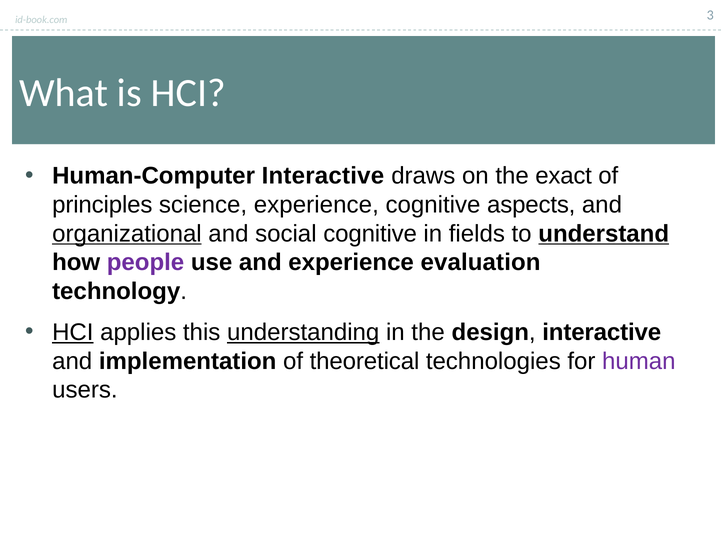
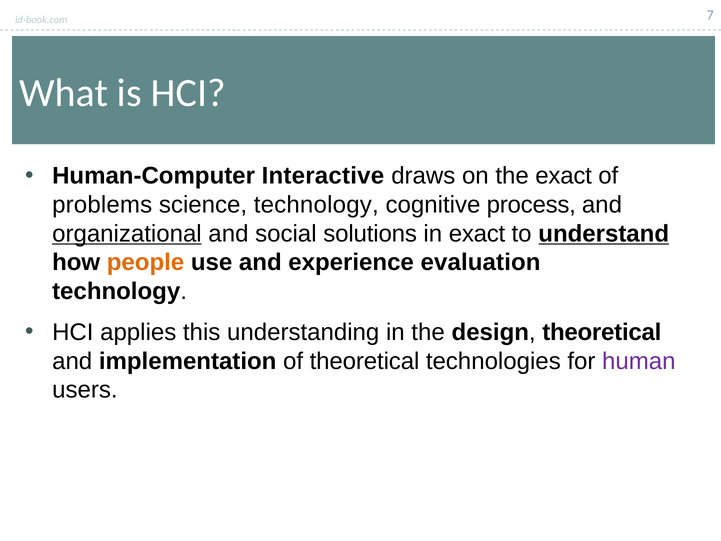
3: 3 -> 7 (710, 15)
principles: principles -> problems (102, 205)
science experience: experience -> technology (316, 205)
aspects: aspects -> process (531, 205)
social cognitive: cognitive -> solutions (370, 234)
in fields: fields -> exact (477, 234)
people colour: purple -> orange (146, 262)
HCI underline: present -> none (73, 332)
understanding underline: present -> none (303, 332)
design interactive: interactive -> theoretical (602, 332)
